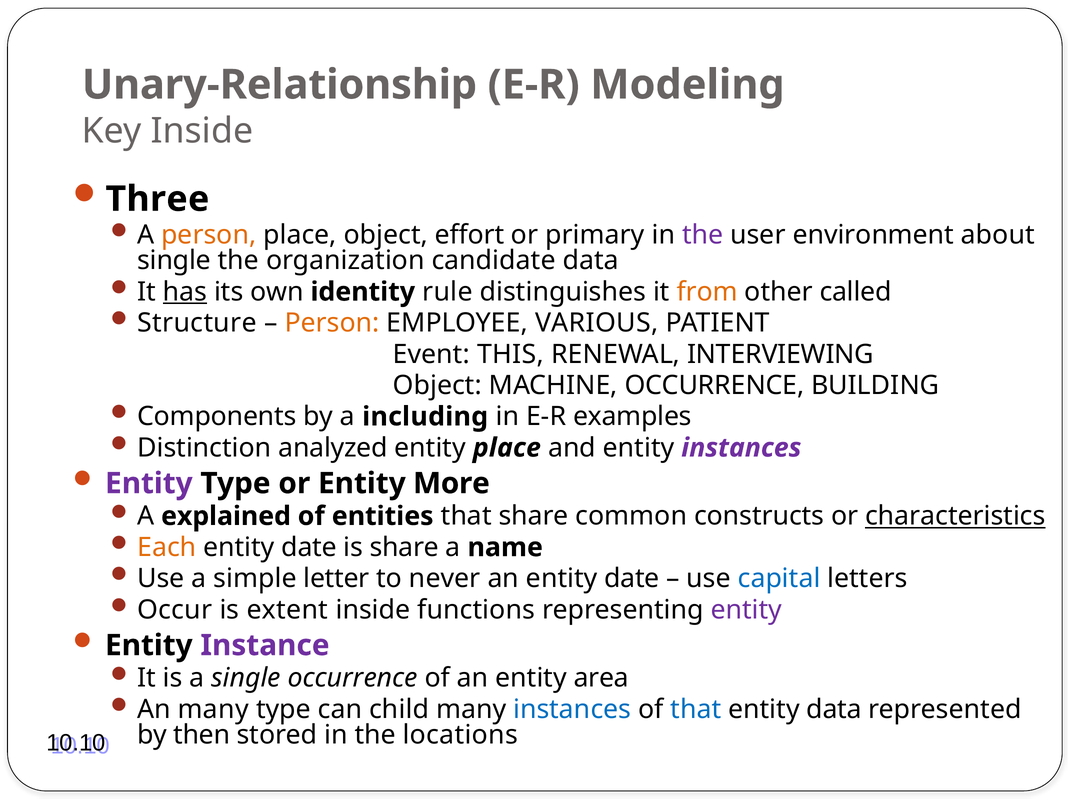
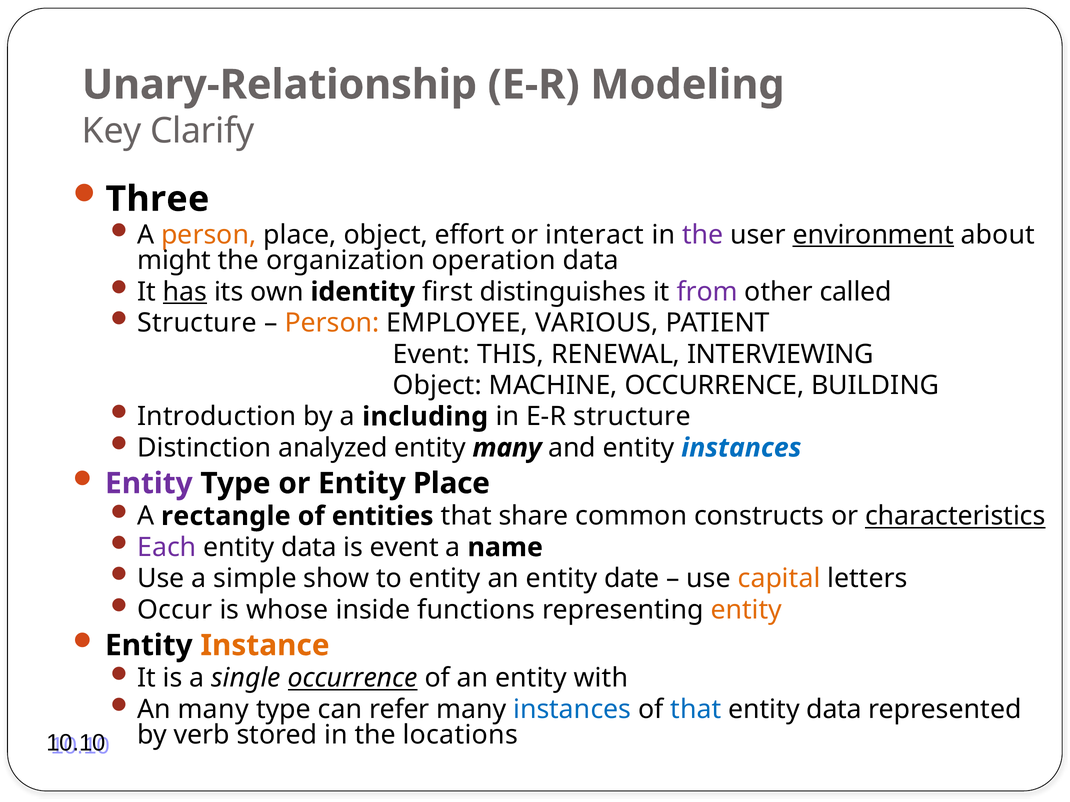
Key Inside: Inside -> Clarify (202, 131)
primary: primary -> interact (595, 235)
environment underline: none -> present (873, 235)
single: single -> might (174, 261)
candidate: candidate -> operation (494, 261)
rule: rule -> first (447, 292)
from colour: orange -> purple (707, 292)
Components: Components -> Introduction (217, 417)
E-R examples: examples -> structure (632, 417)
entity place: place -> many (507, 448)
instances colour: purple -> blue (741, 448)
Entity More: More -> Place (451, 484)
explained: explained -> rectangle (226, 516)
Each colour: orange -> purple (167, 548)
date: date -> data (309, 548)
is share: share -> event (404, 548)
letter: letter -> show (336, 579)
to never: never -> entity (445, 579)
capital colour: blue -> orange (779, 579)
extent: extent -> whose (287, 610)
entity colour: purple -> orange (746, 610)
Instance colour: purple -> orange (265, 646)
occurrence underline: none -> present (353, 679)
area: area -> with (601, 679)
child: child -> refer (399, 710)
then: then -> verb (202, 735)
